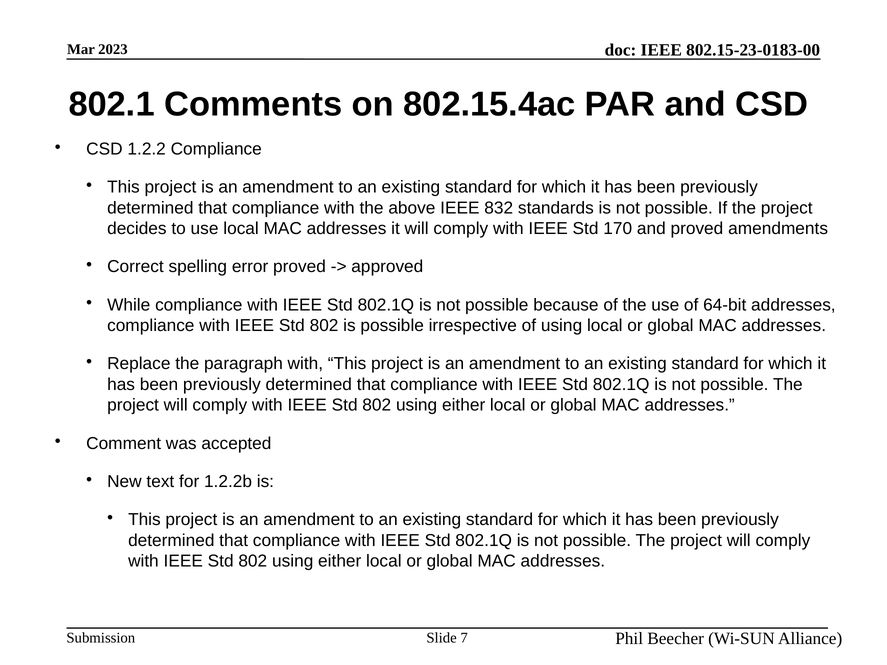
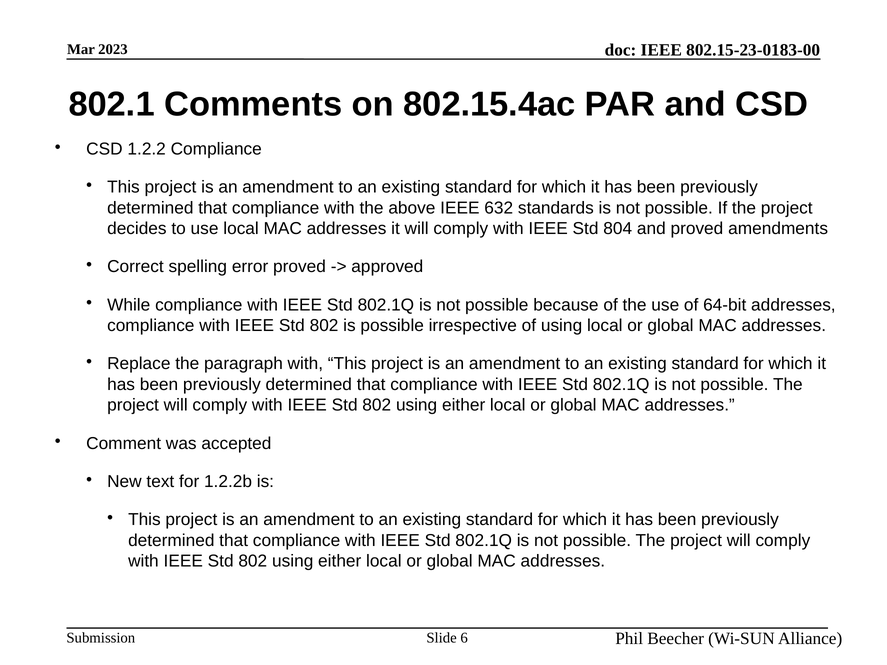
832: 832 -> 632 (499, 208)
170: 170 -> 804 (618, 229)
7: 7 -> 6 (464, 638)
